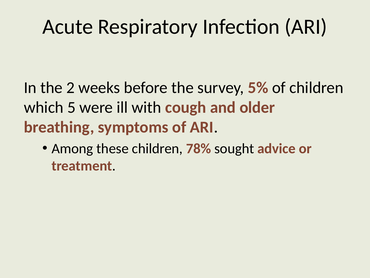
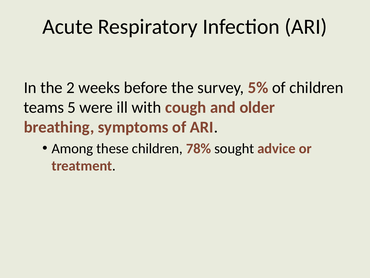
which: which -> teams (44, 107)
